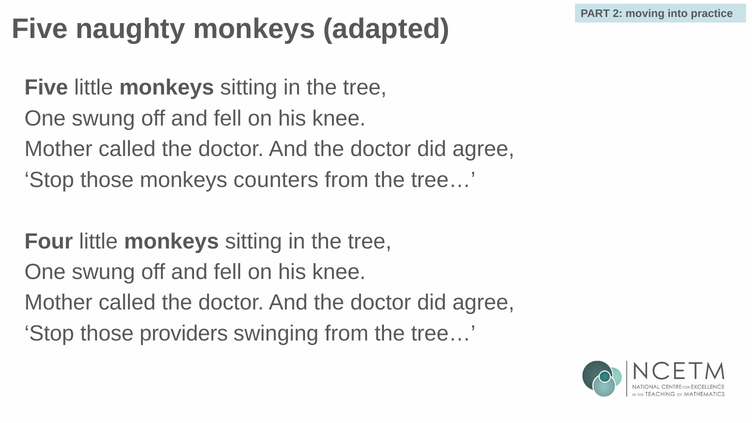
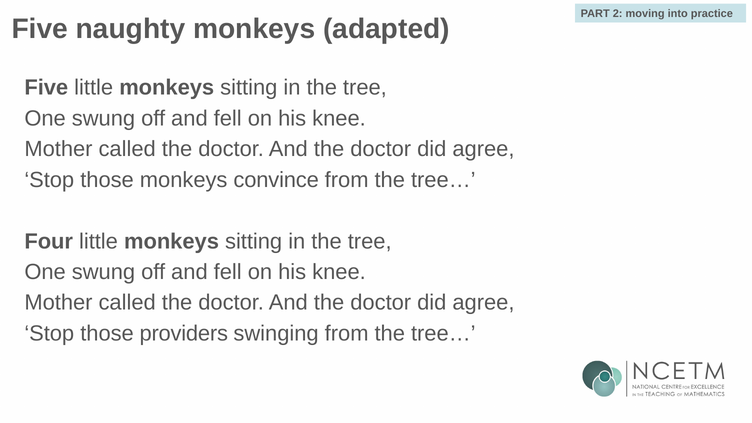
counters: counters -> convince (276, 180)
